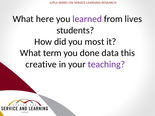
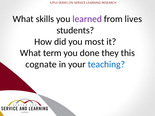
here: here -> skills (45, 19)
data: data -> they (110, 53)
creative: creative -> cognate (41, 64)
teaching colour: purple -> blue (106, 64)
